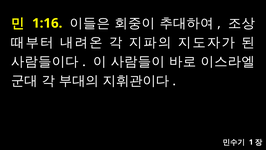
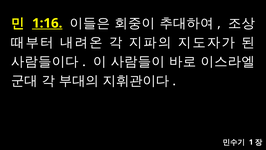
1:16 underline: none -> present (47, 23)
